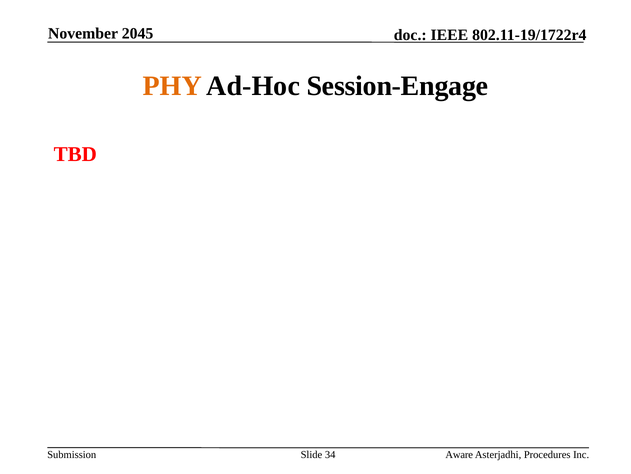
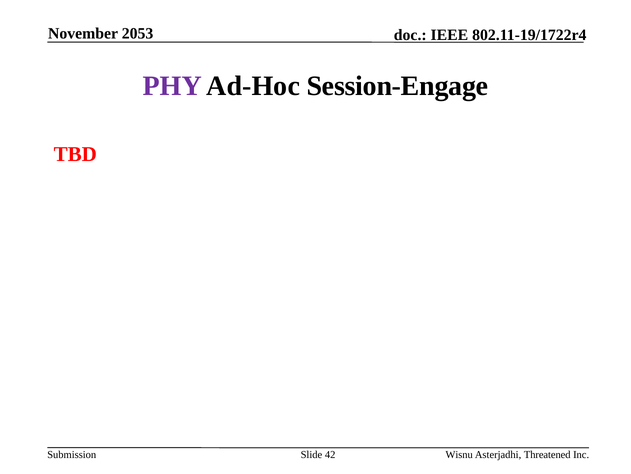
2045: 2045 -> 2053 (138, 33)
PHY colour: orange -> purple (172, 86)
34: 34 -> 42 (330, 454)
Aware: Aware -> Wisnu (459, 454)
Procedures: Procedures -> Threatened (547, 454)
